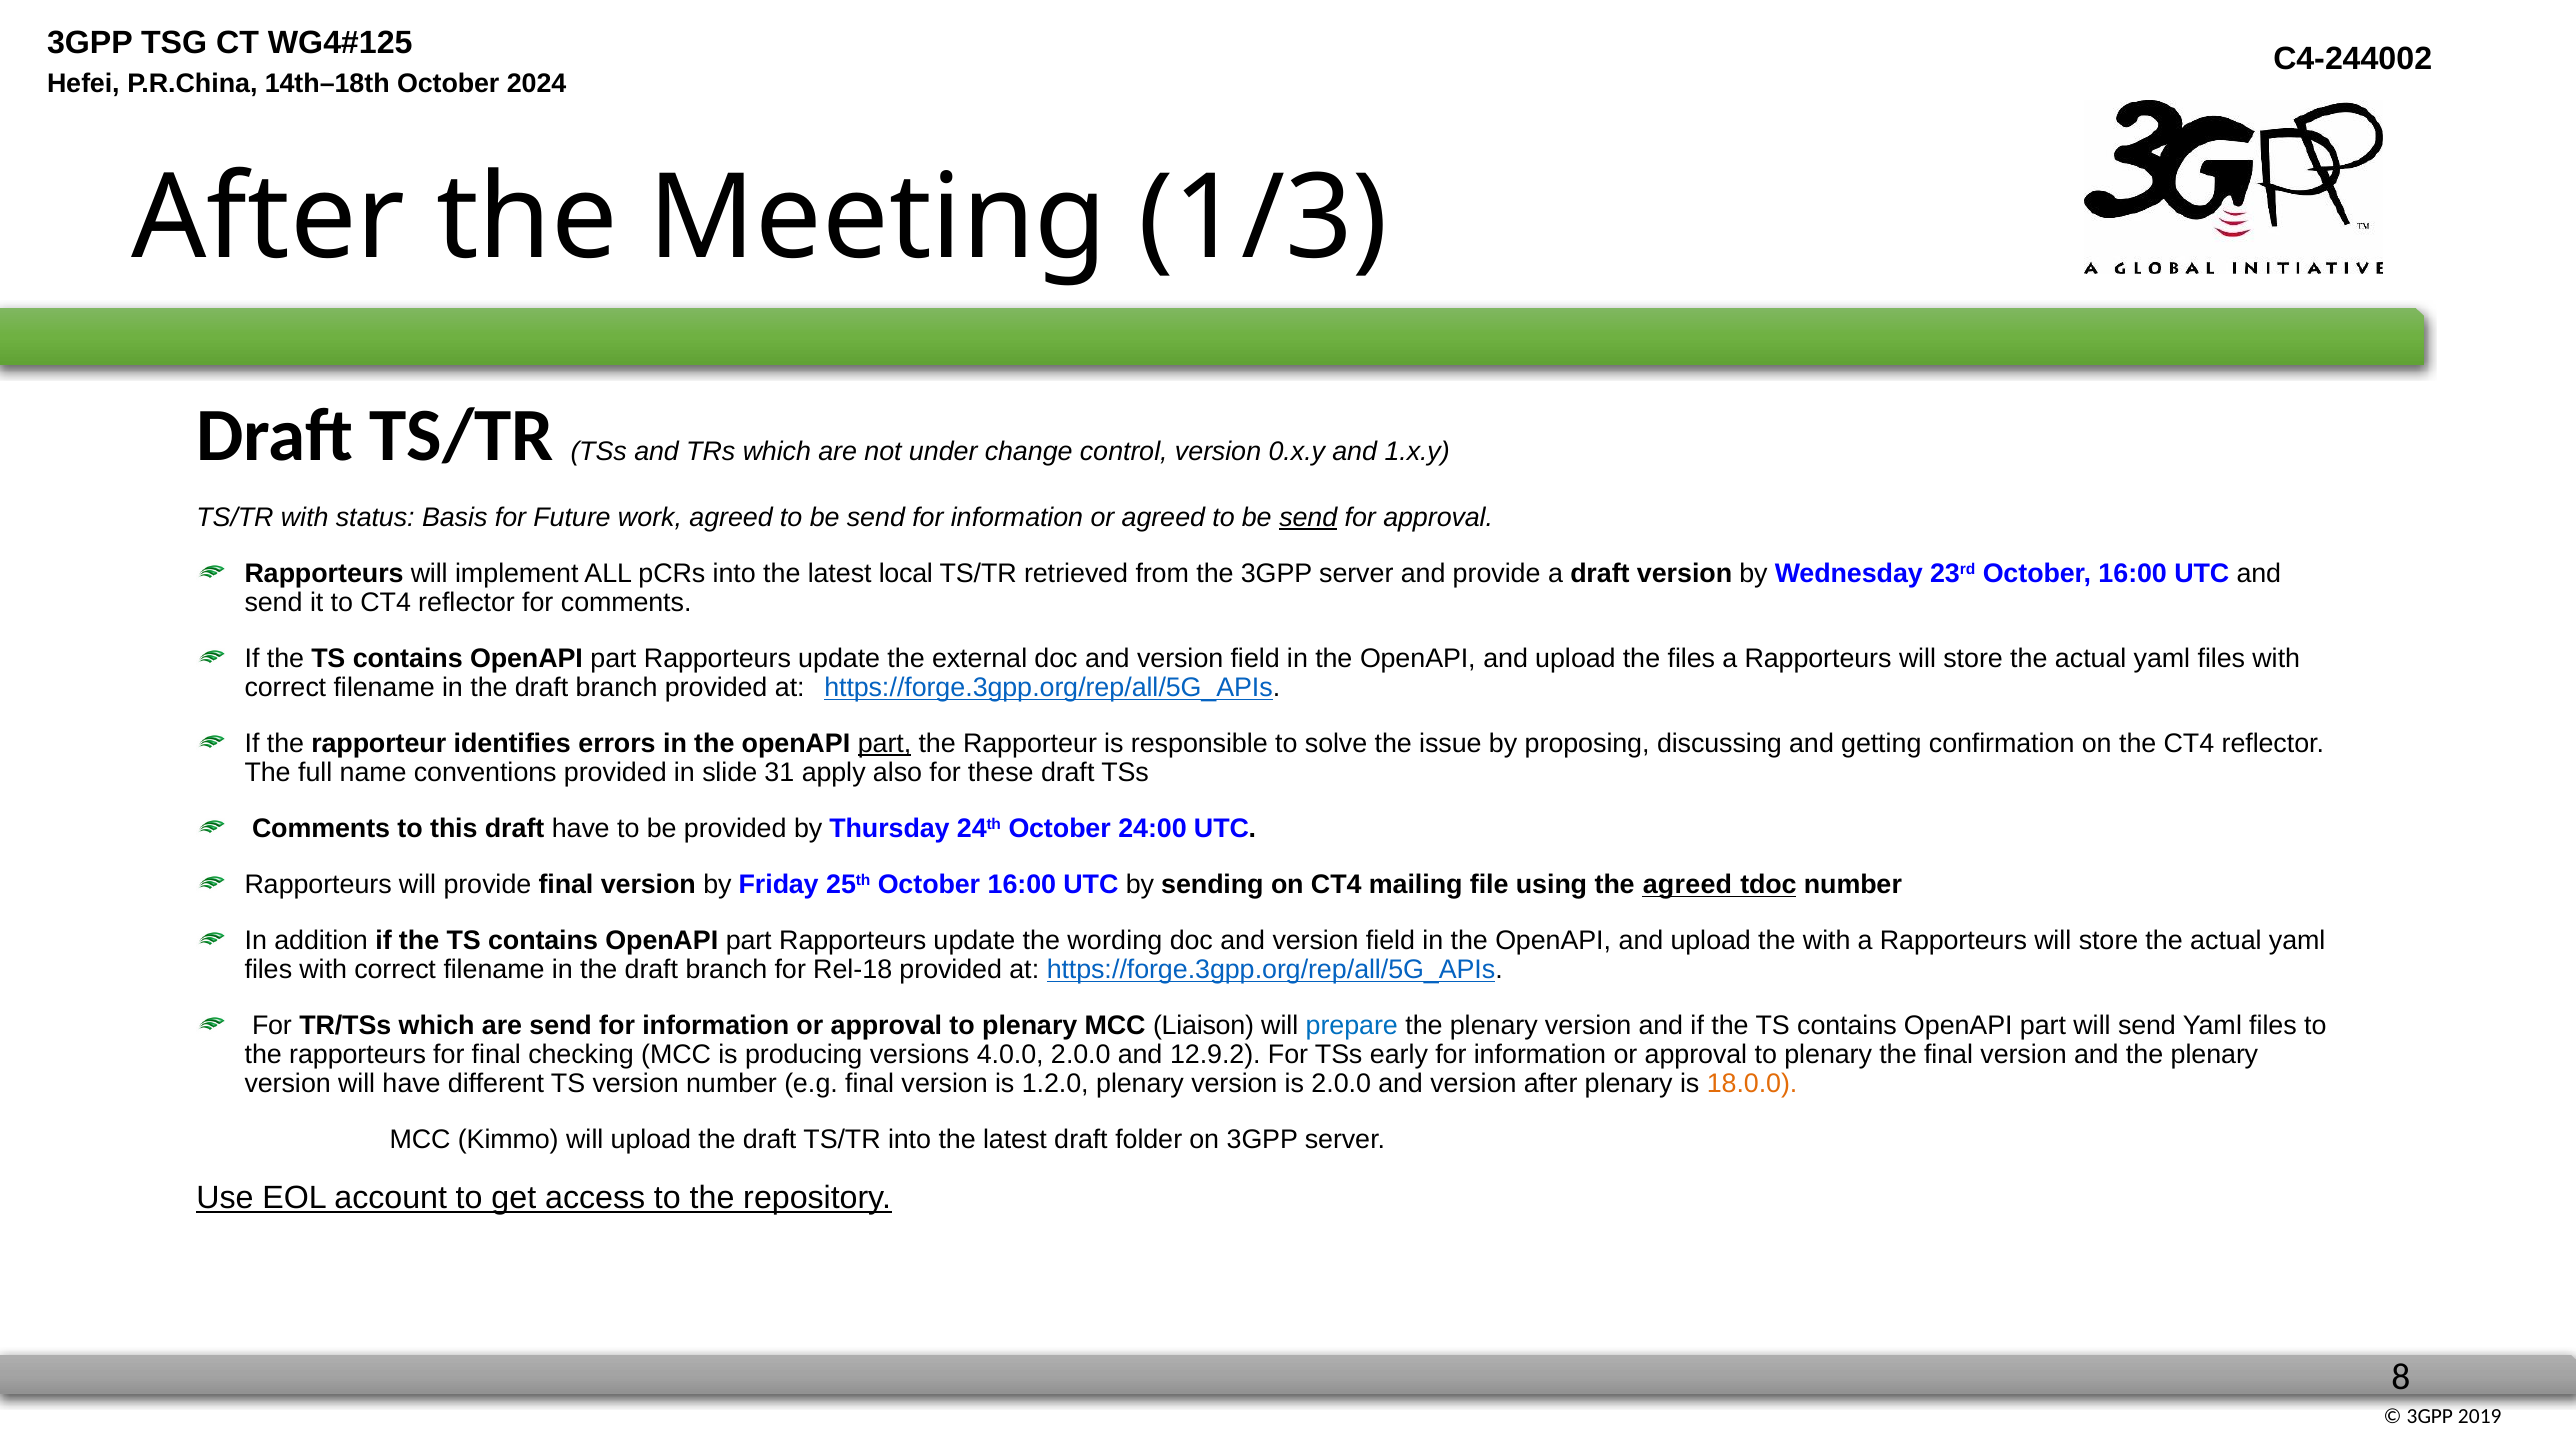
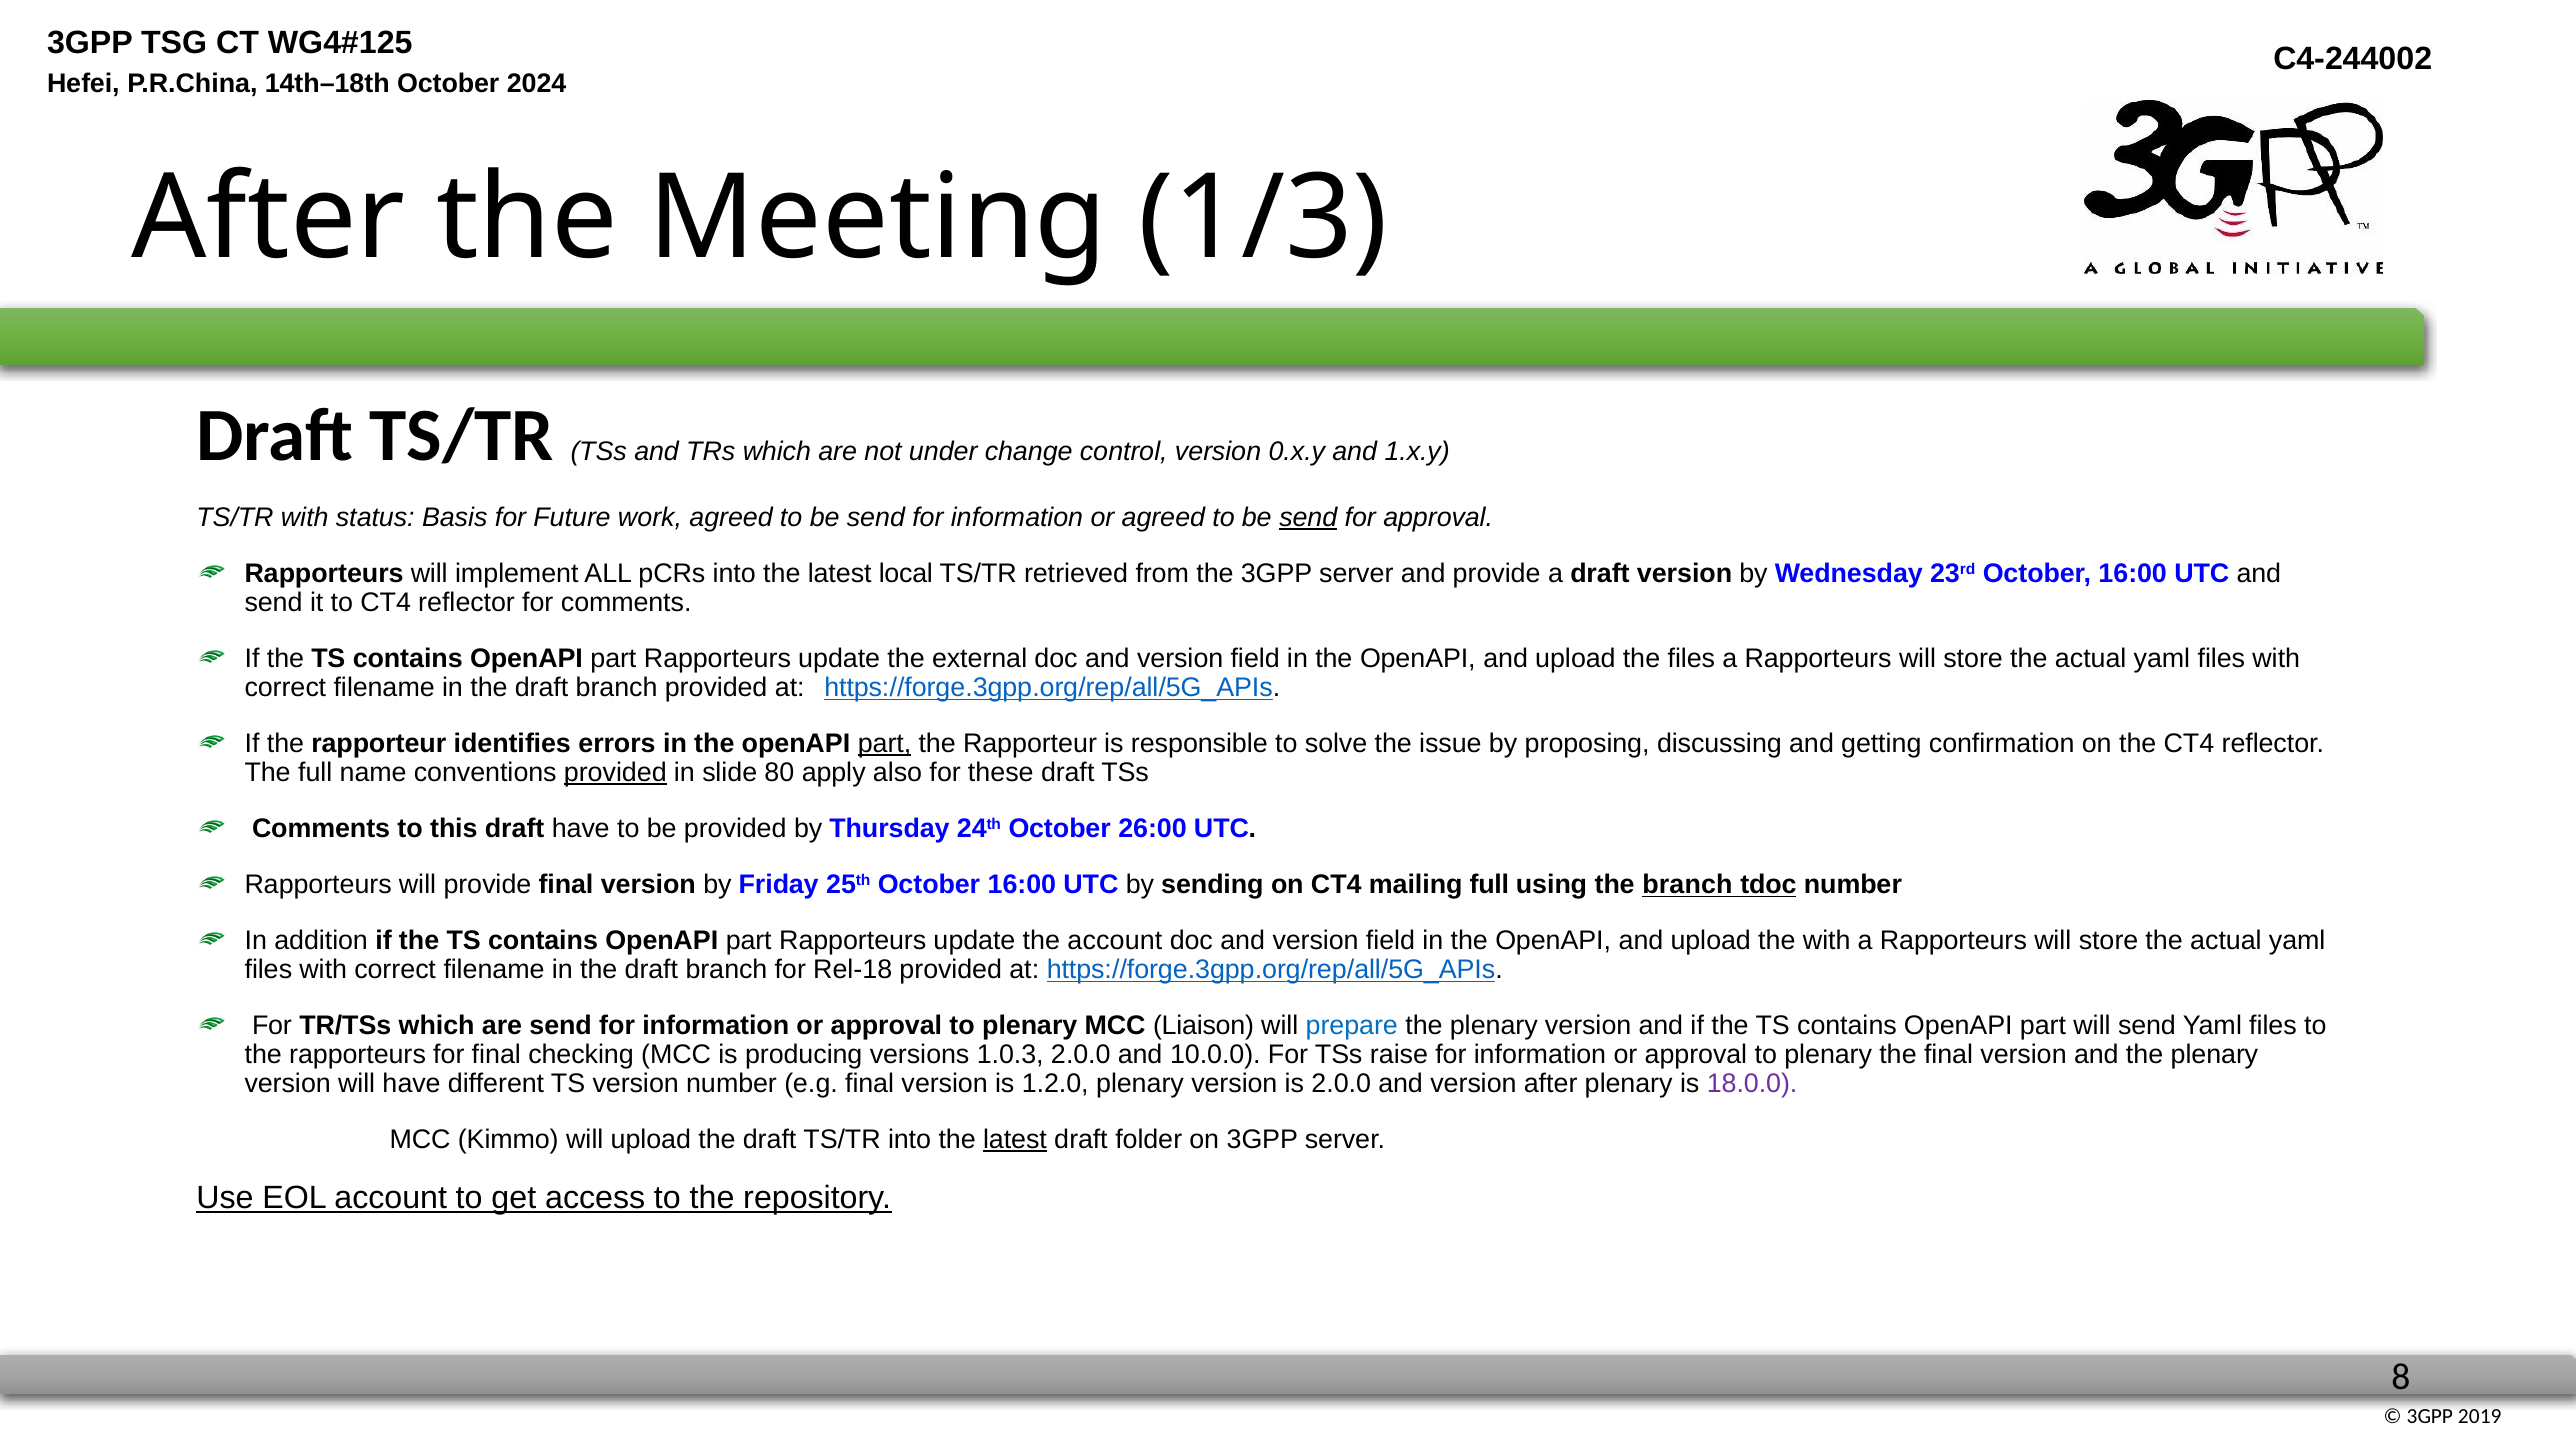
provided underline: none -> present (615, 773)
31: 31 -> 80 (779, 773)
24:00: 24:00 -> 26:00 (1153, 829)
mailing file: file -> full (1489, 884)
the agreed: agreed -> branch (1687, 884)
the wording: wording -> account (1115, 940)
4.0.0: 4.0.0 -> 1.0.3 (1010, 1054)
12.9.2: 12.9.2 -> 10.0.0 (1215, 1054)
early: early -> raise (1399, 1054)
18.0.0 colour: orange -> purple (1752, 1083)
latest underline: none -> present (1015, 1139)
